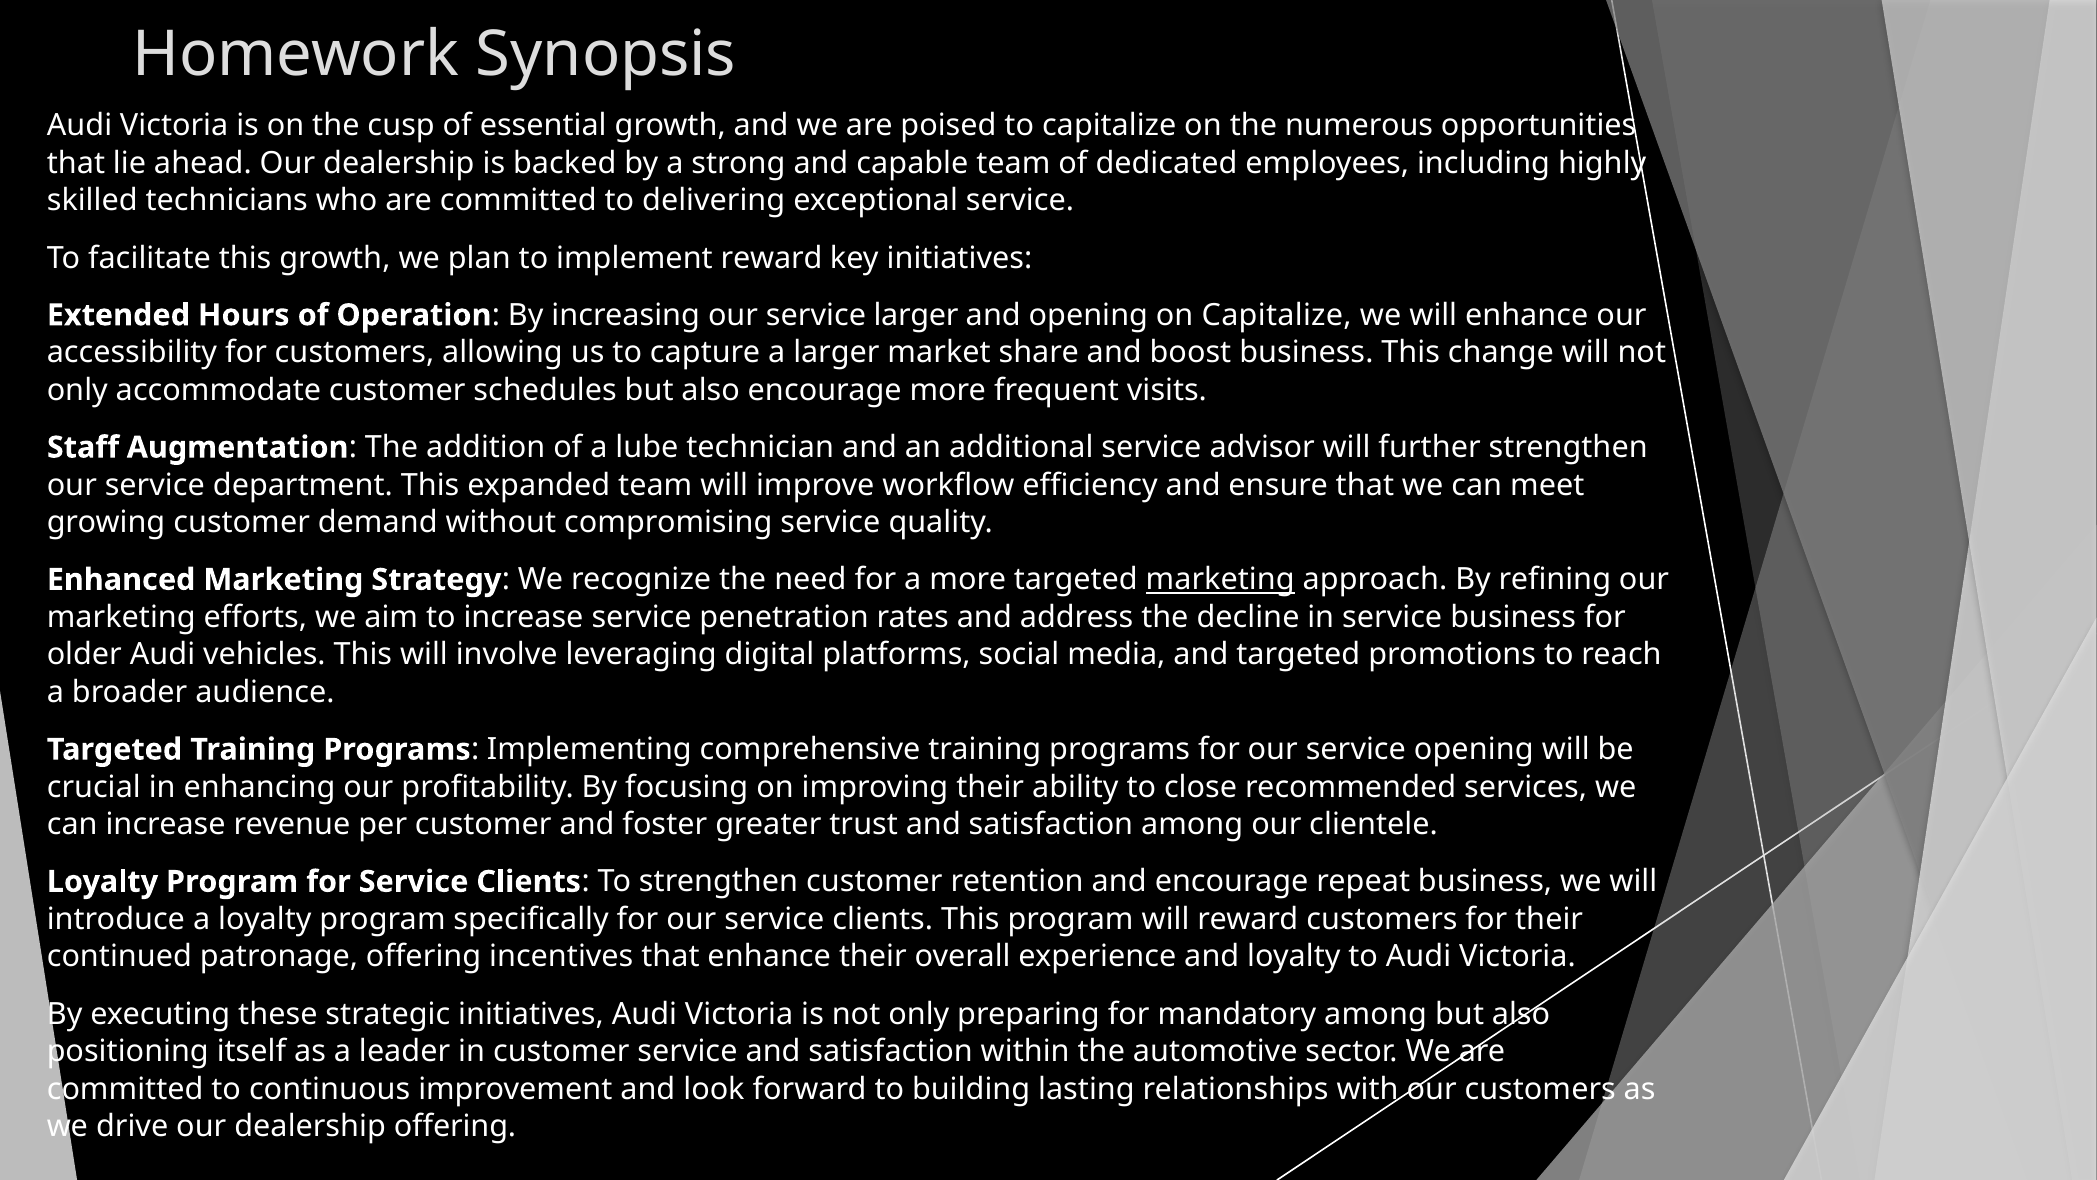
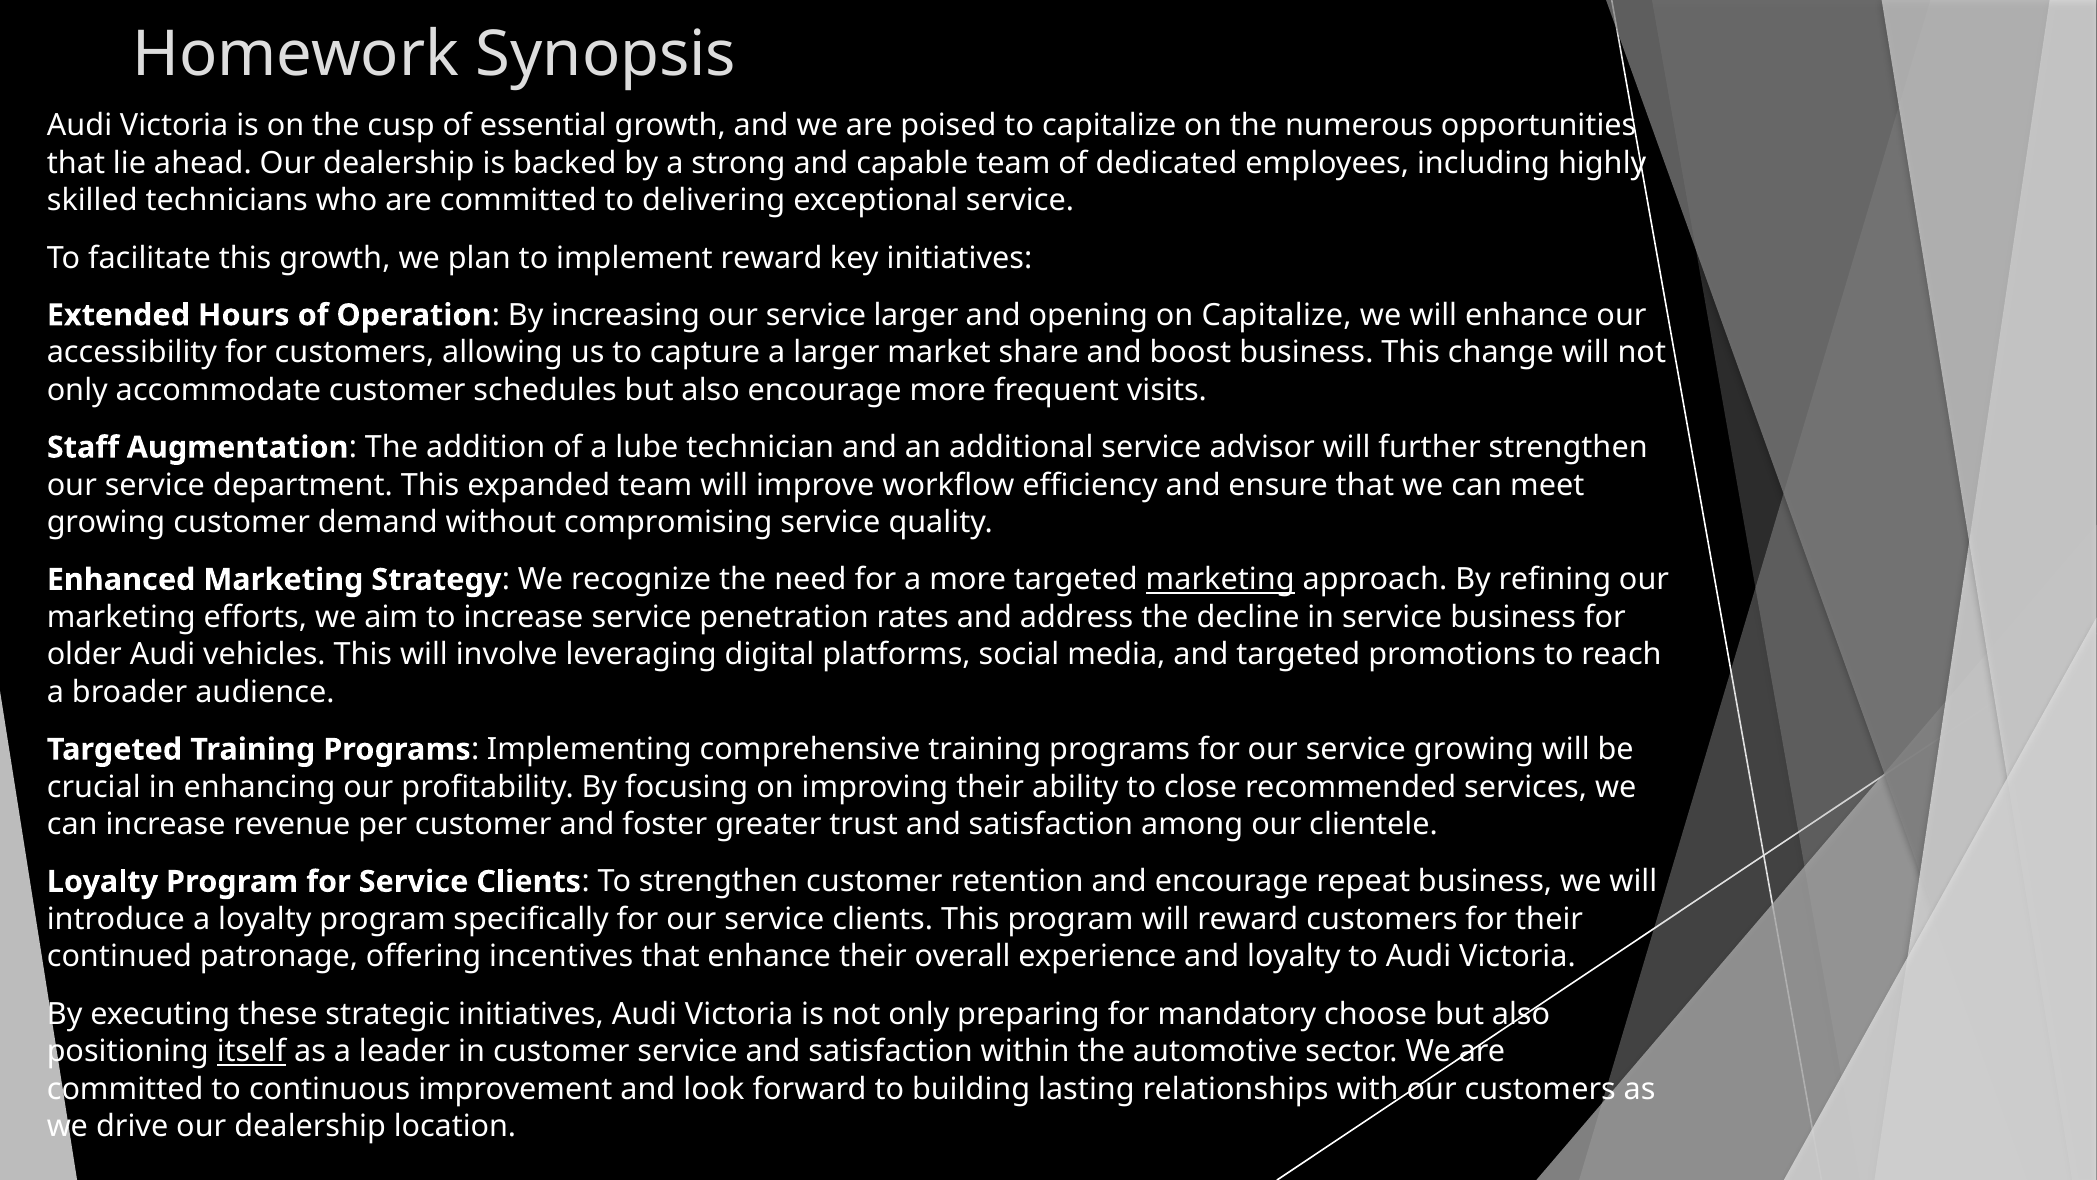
service opening: opening -> growing (1474, 749)
mandatory among: among -> choose (1376, 1014)
itself underline: none -> present (251, 1051)
dealership offering: offering -> location (455, 1126)
